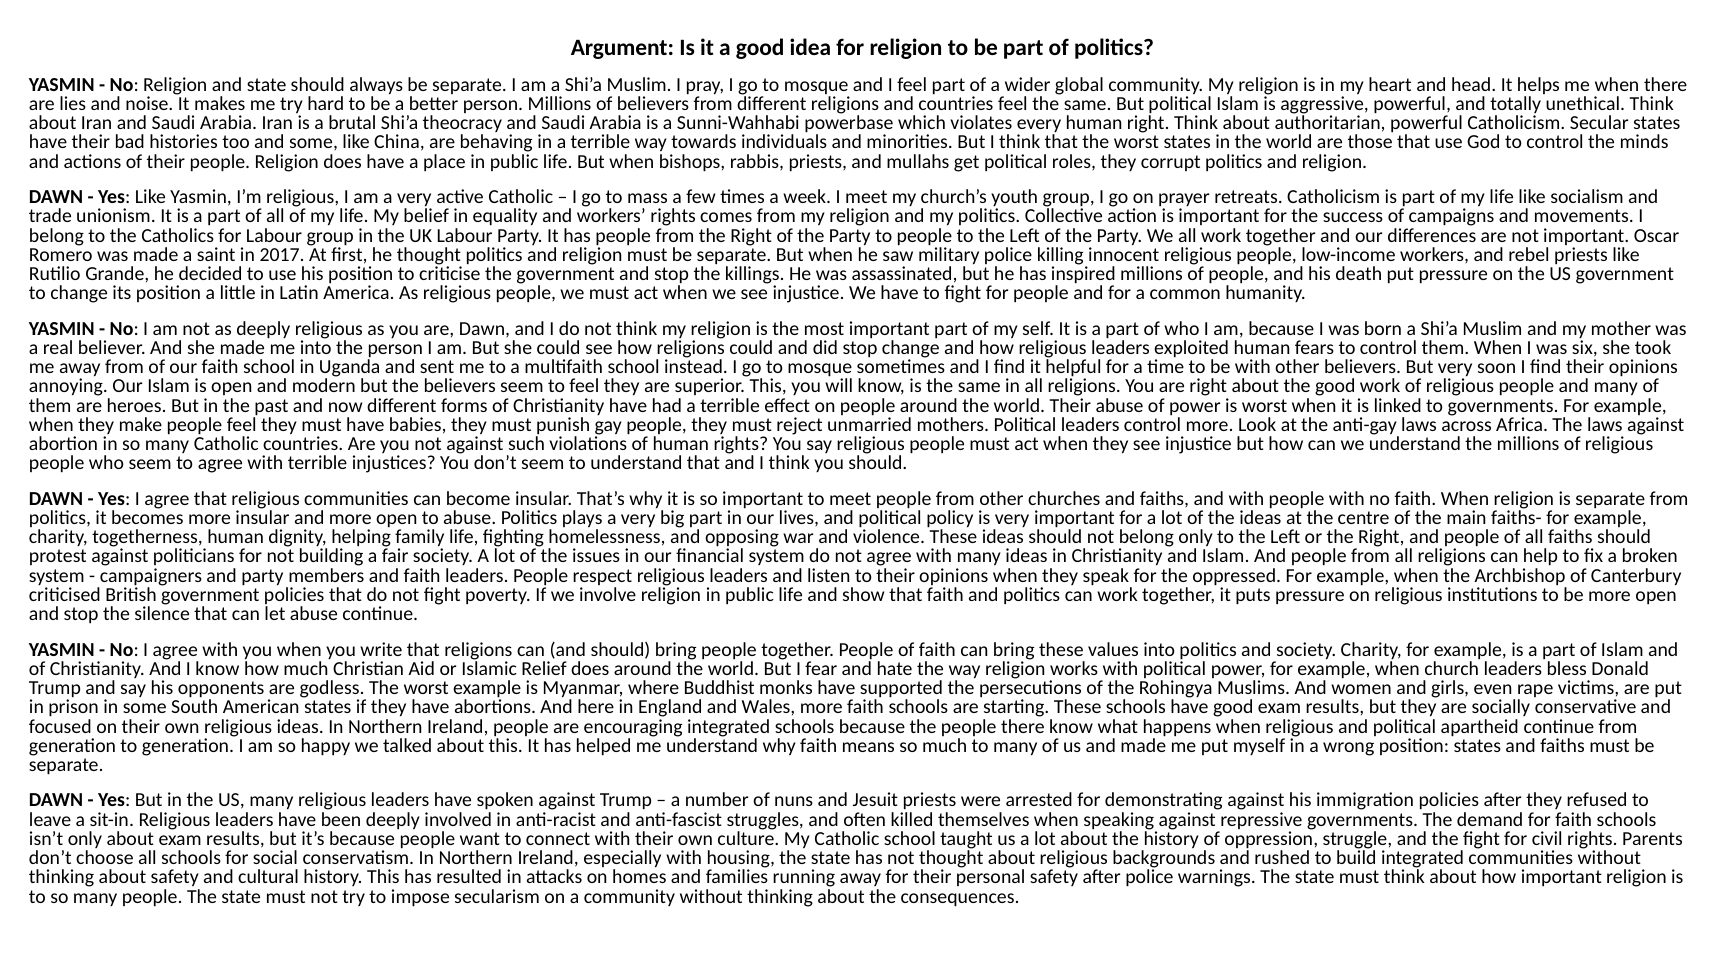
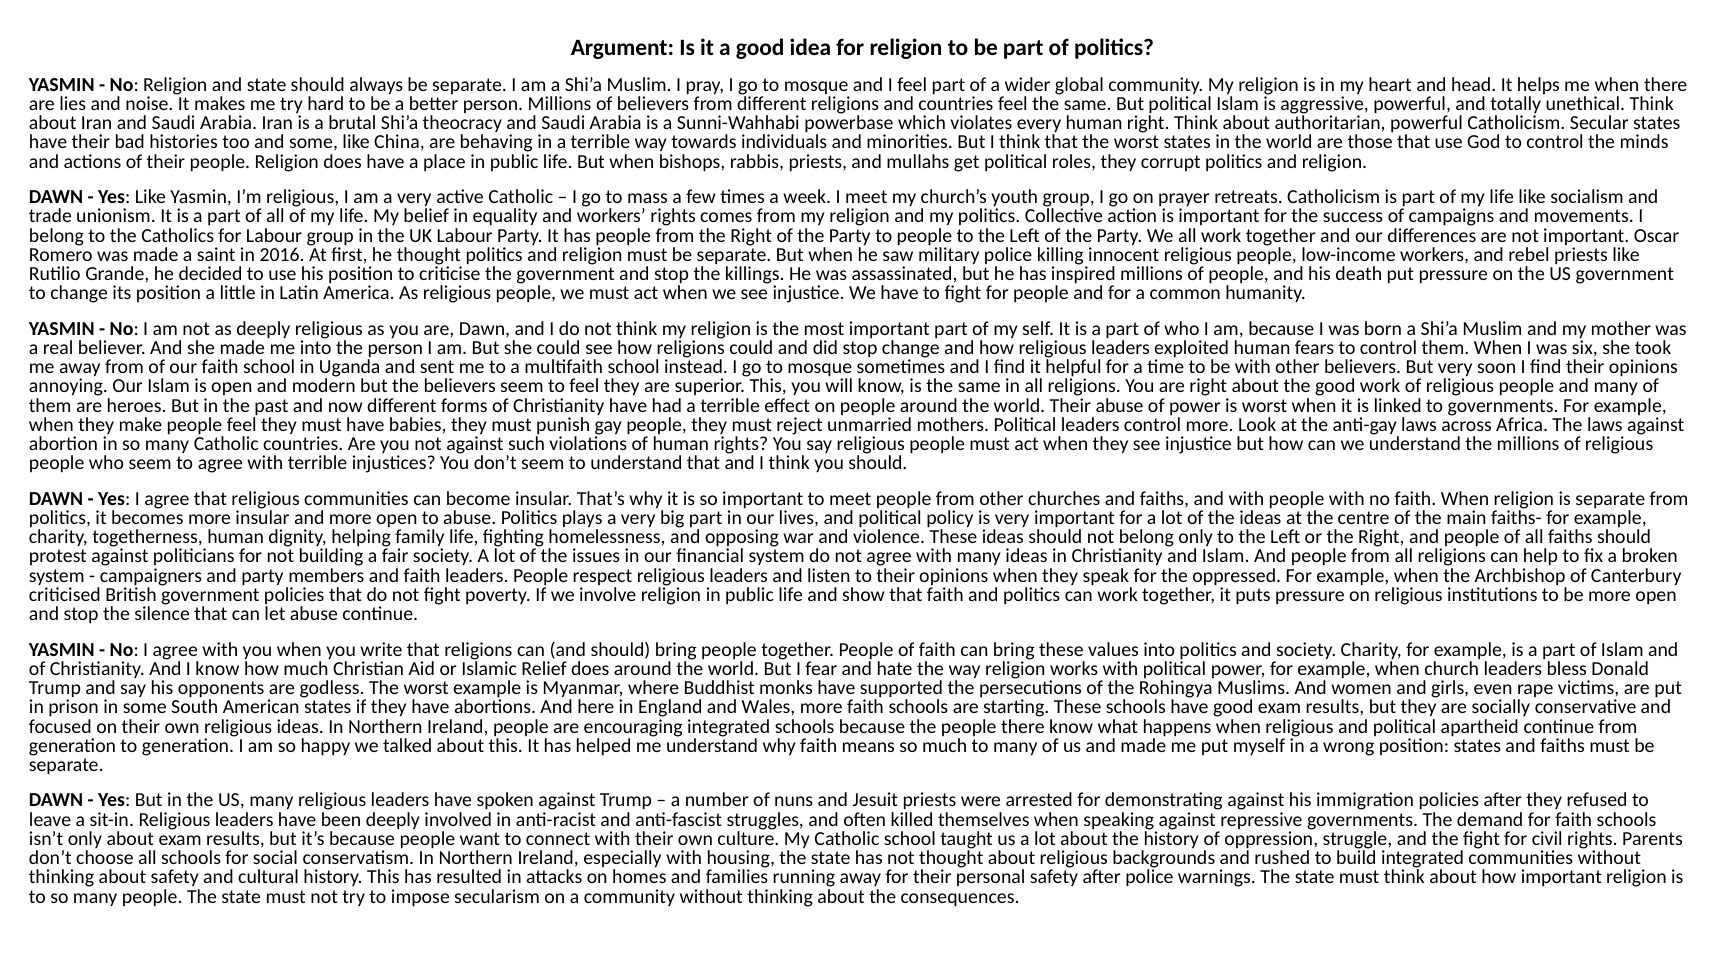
2017: 2017 -> 2016 (282, 255)
